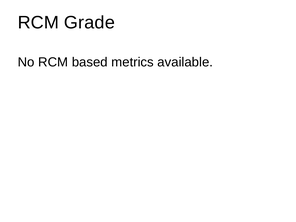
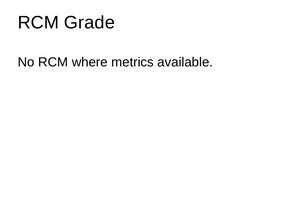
based: based -> where (90, 62)
